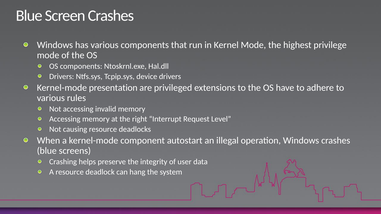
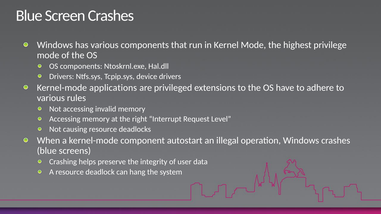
presentation: presentation -> applications (113, 88)
